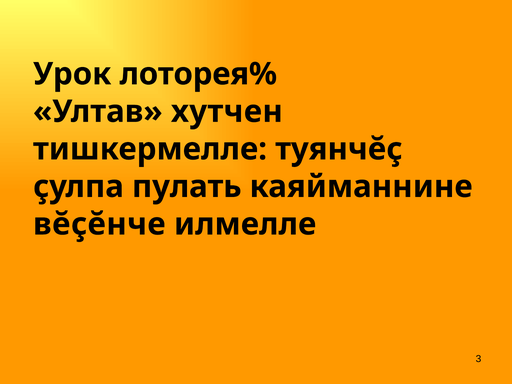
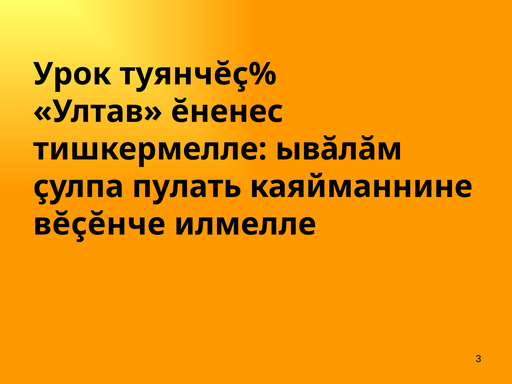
лоторея%: лоторея% -> туянчĕç% (198, 74)
хутчен: хутчен -> ĕненес (227, 112)
туянчĕç: туянчĕç -> ывăлăм (339, 149)
